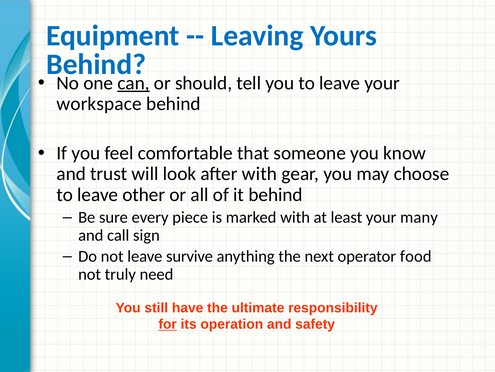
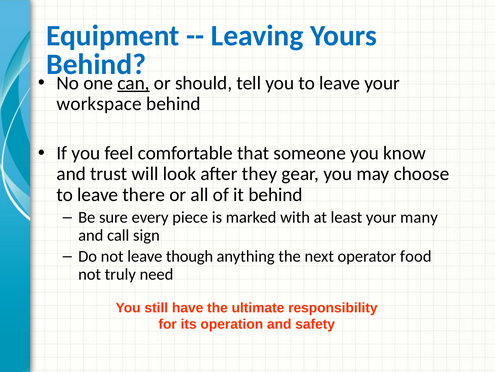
after with: with -> they (259, 174)
other: other -> there (144, 194)
survive: survive -> though (190, 256)
for underline: present -> none (168, 324)
